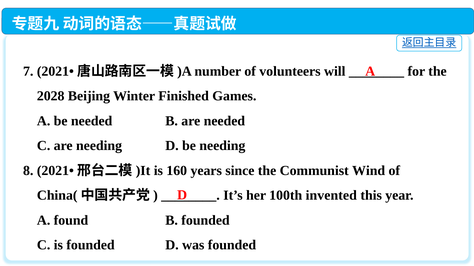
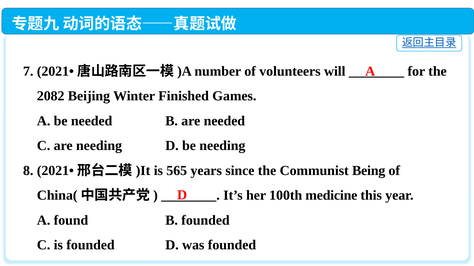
2028: 2028 -> 2082 (51, 96)
160: 160 -> 565 (177, 171)
Wind: Wind -> Being (369, 171)
invented: invented -> medicine (331, 196)
